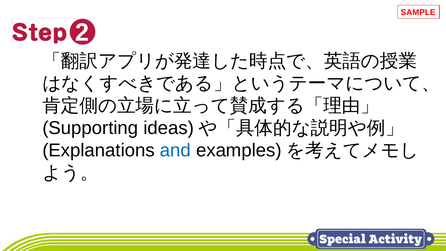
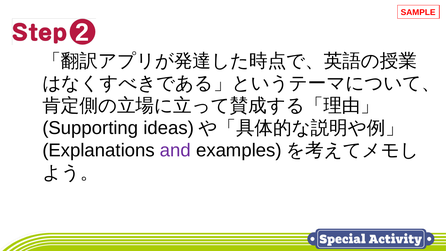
and colour: blue -> purple (175, 150)
